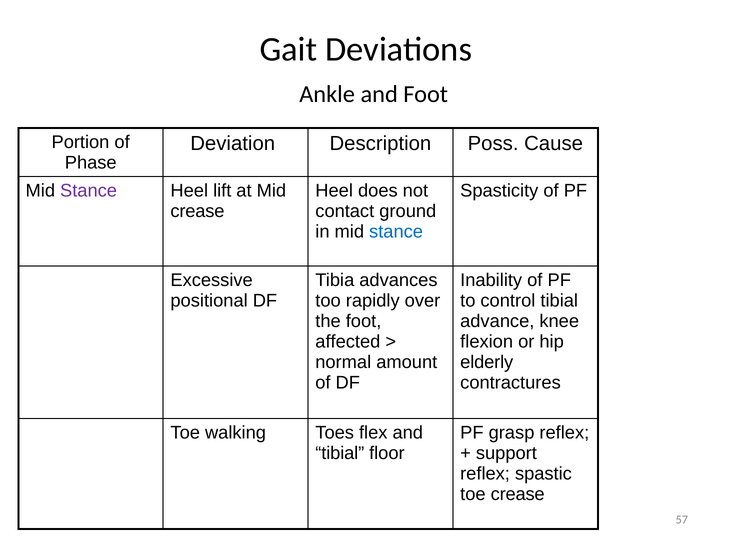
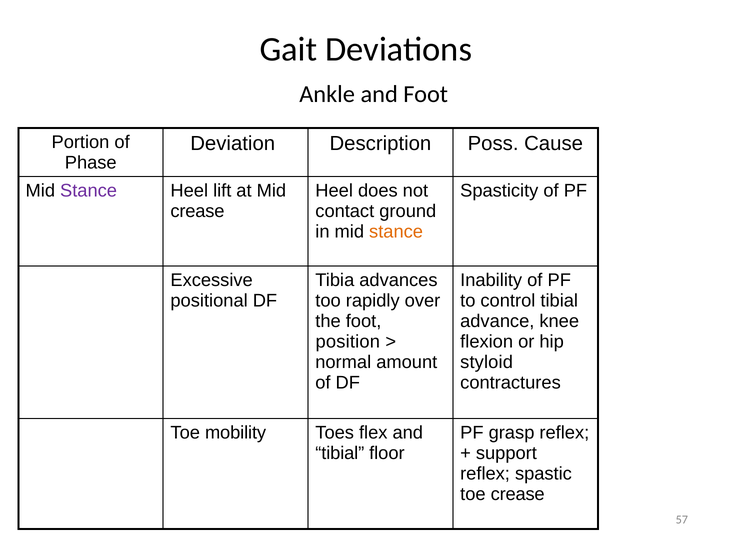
stance colour: blue -> orange (396, 232)
affected: affected -> position (348, 342)
elderly: elderly -> styloid (487, 362)
walking: walking -> mobility (236, 433)
